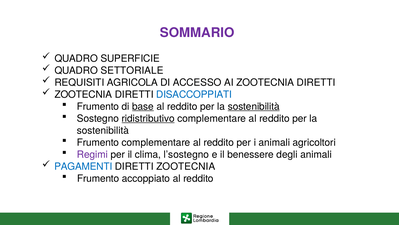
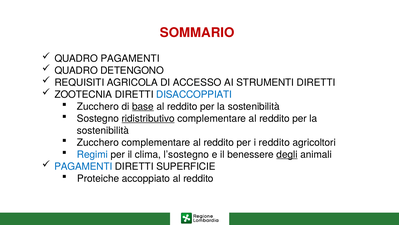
SOMMARIO colour: purple -> red (197, 33)
QUADRO SUPERFICIE: SUPERFICIE -> PAGAMENTI (130, 58)
SETTORIALE: SETTORIALE -> DETENGONO (132, 70)
AI ZOOTECNIA: ZOOTECNIA -> STRUMENTI (265, 82)
Frumento: Frumento -> Zucchero (98, 106)
sostenibilità underline: present -> none (254, 106)
Frumento: Frumento -> Zucchero (98, 142)
i animali: animali -> reddito (274, 142)
Regimi colour: purple -> blue (92, 154)
degli underline: none -> present (287, 154)
DIRETTI ZOOTECNIA: ZOOTECNIA -> SUPERFICIE (186, 166)
Frumento: Frumento -> Proteiche (98, 178)
